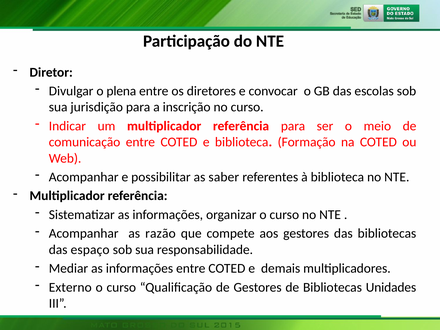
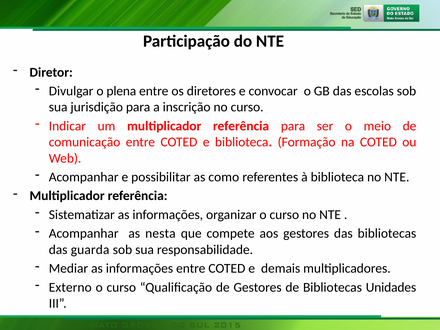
saber: saber -> como (224, 177)
razão: razão -> nesta (160, 234)
espaço: espaço -> guarda (90, 250)
